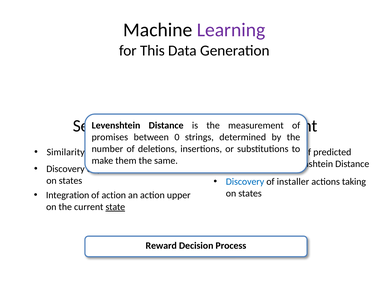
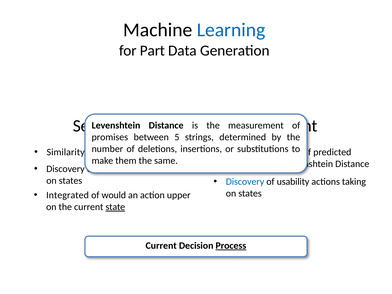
Learning colour: purple -> blue (231, 30)
This: This -> Part (152, 51)
0: 0 -> 5 (177, 137)
installer: installer -> usability (293, 182)
Integration: Integration -> Integrated (68, 195)
of action: action -> would (114, 195)
Reward: Reward -> Current (161, 246)
Process underline: none -> present (231, 246)
